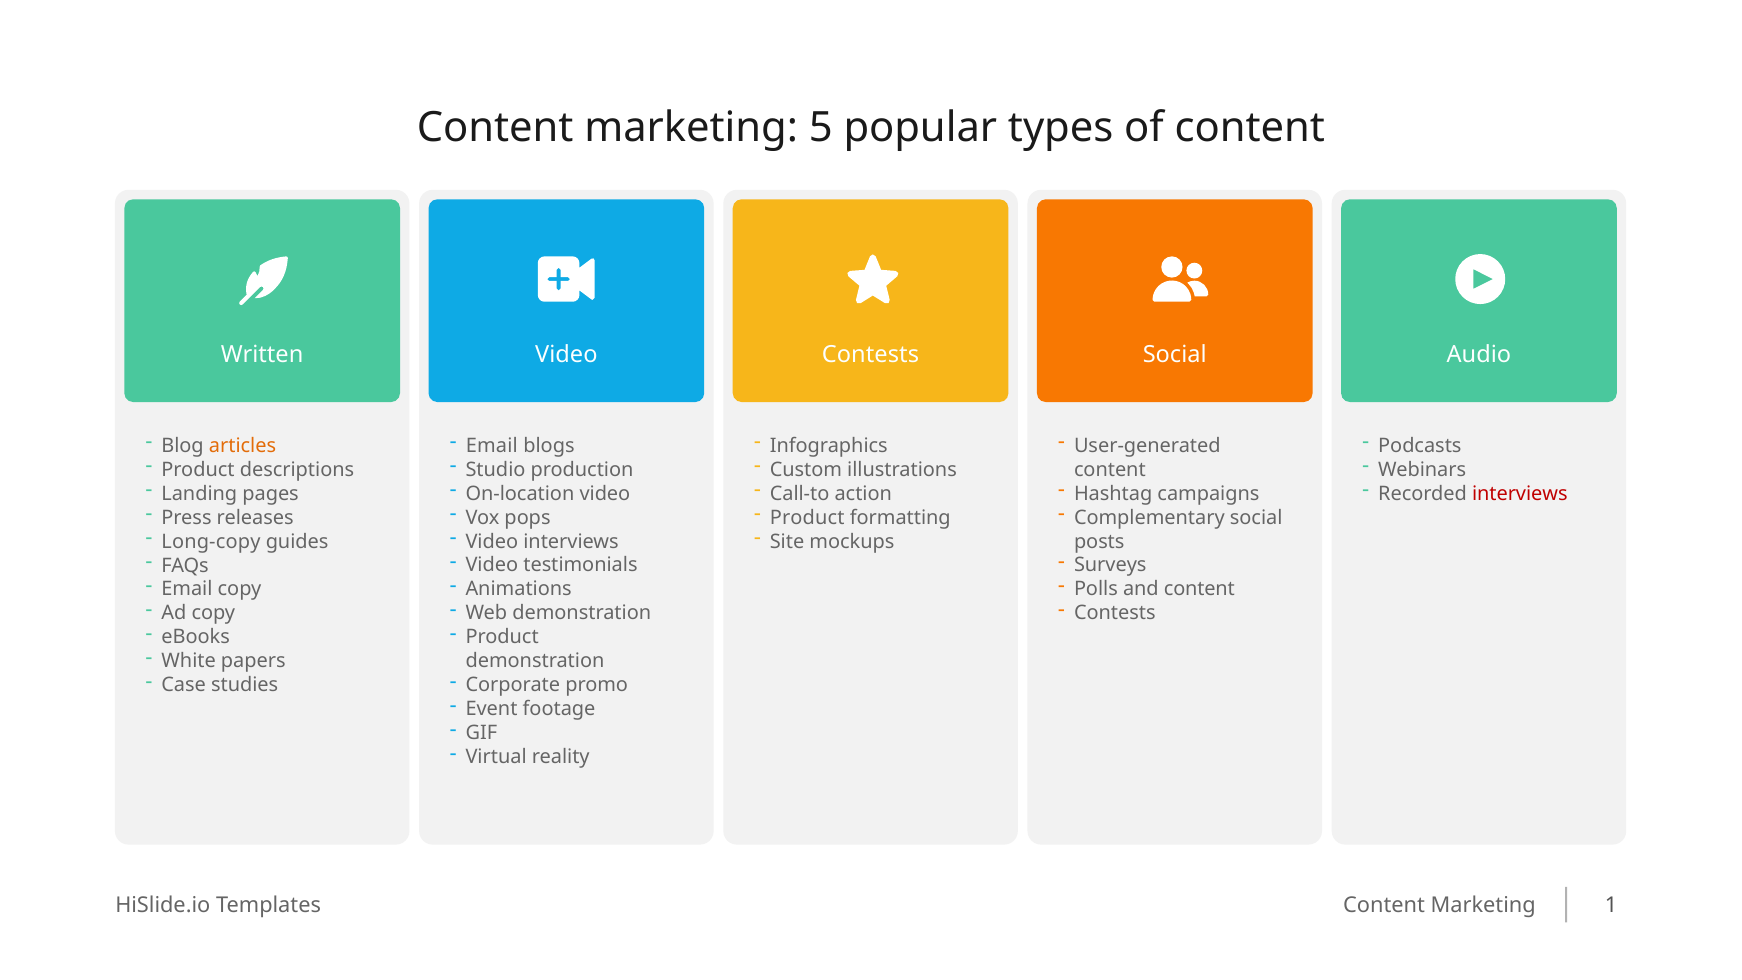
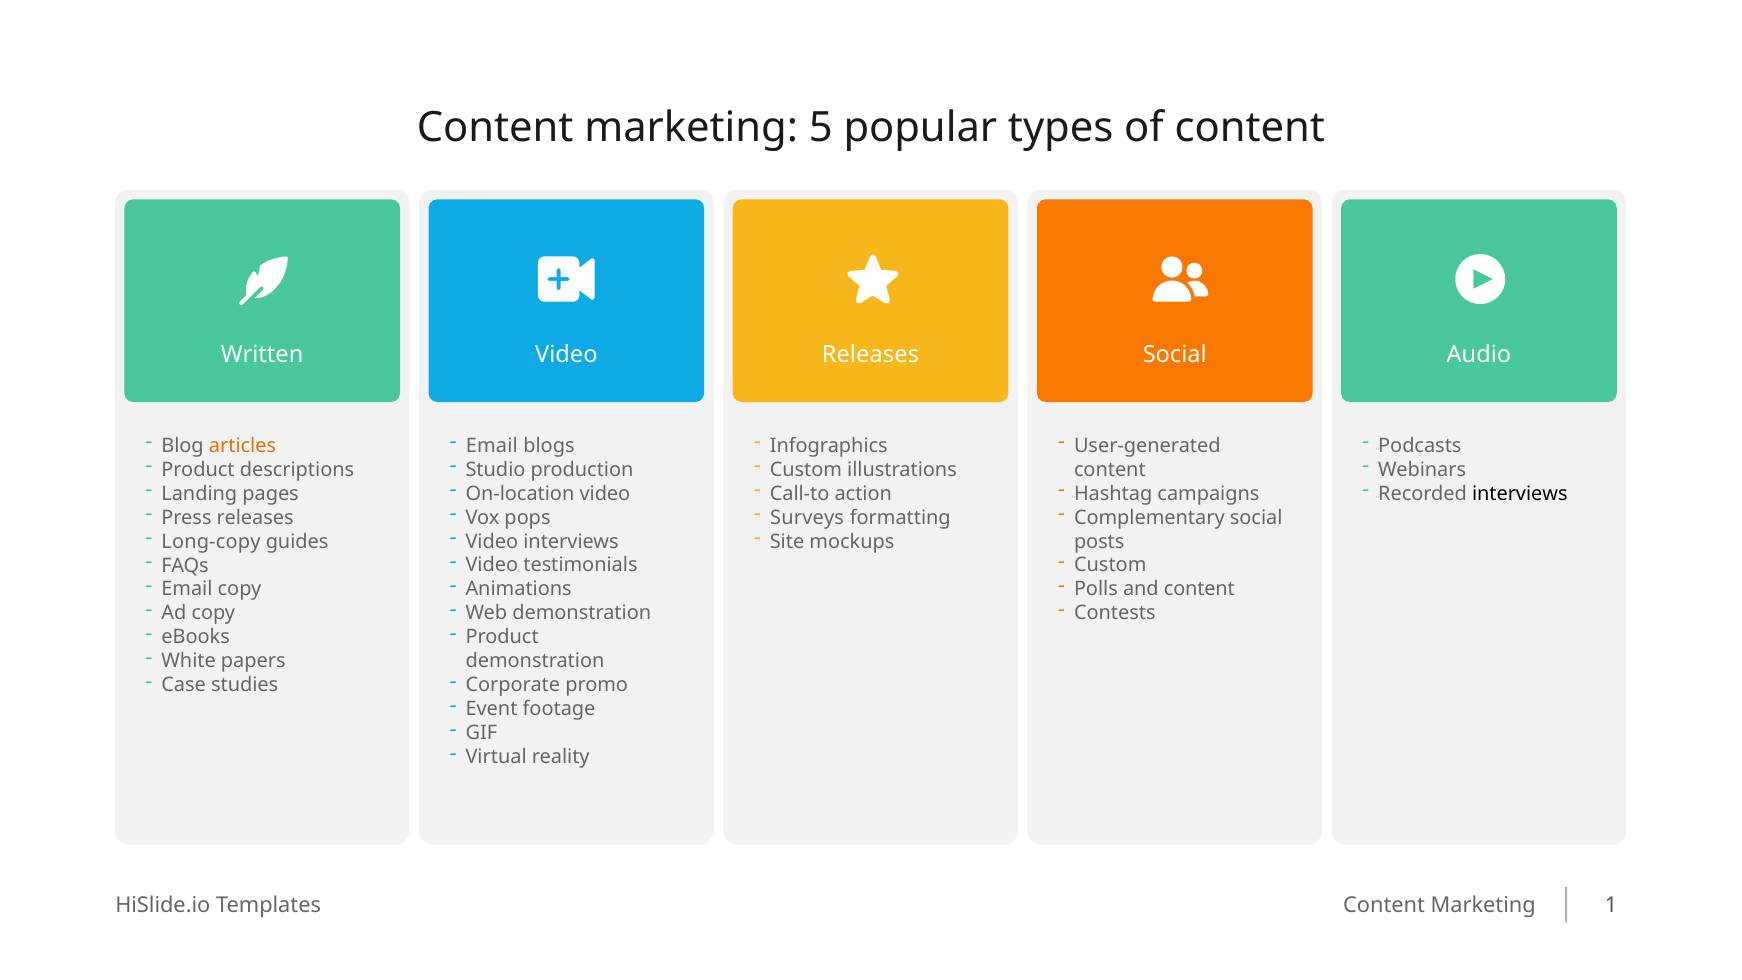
Contests: Contests -> Releases (870, 355)
interviews colour: red -> black (1520, 494)
Product: Product -> Surveys (807, 517)
Surveys: Surveys -> Custom (1110, 565)
